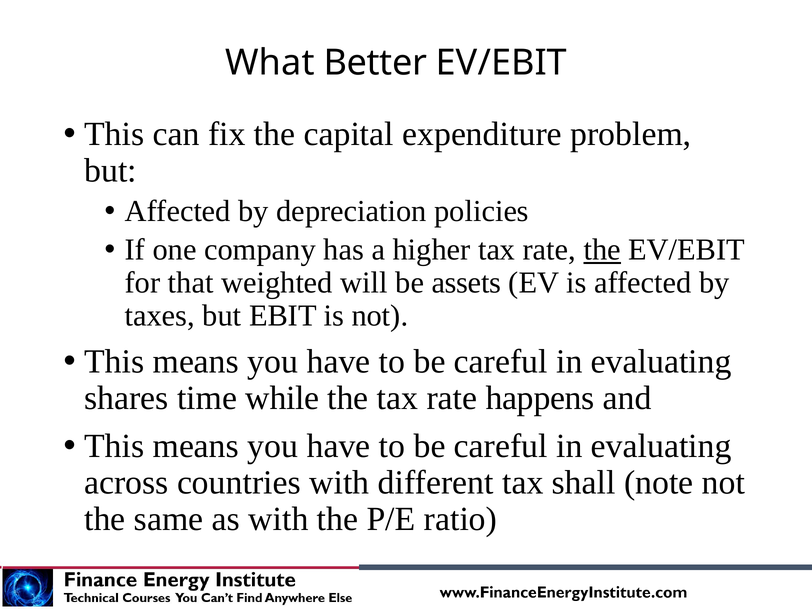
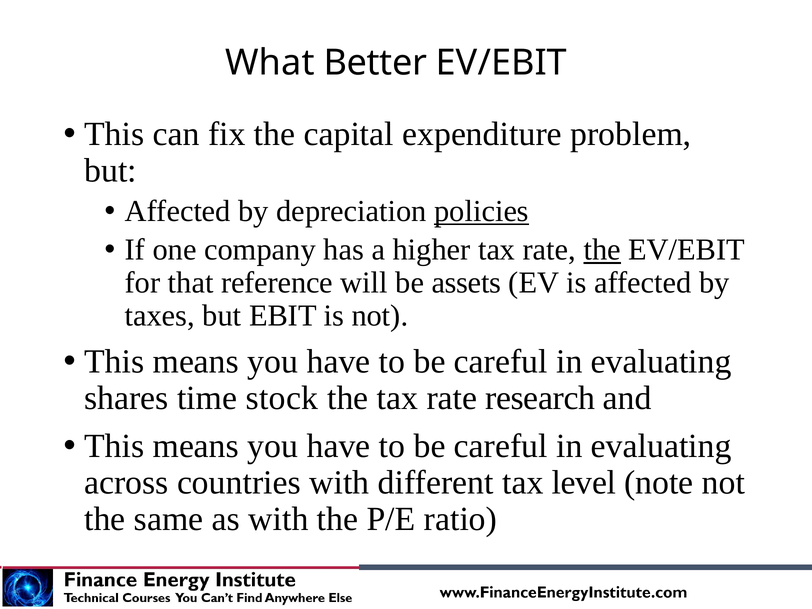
policies underline: none -> present (482, 211)
weighted: weighted -> reference (277, 283)
while: while -> stock (282, 398)
happens: happens -> research (540, 398)
shall: shall -> level (584, 483)
